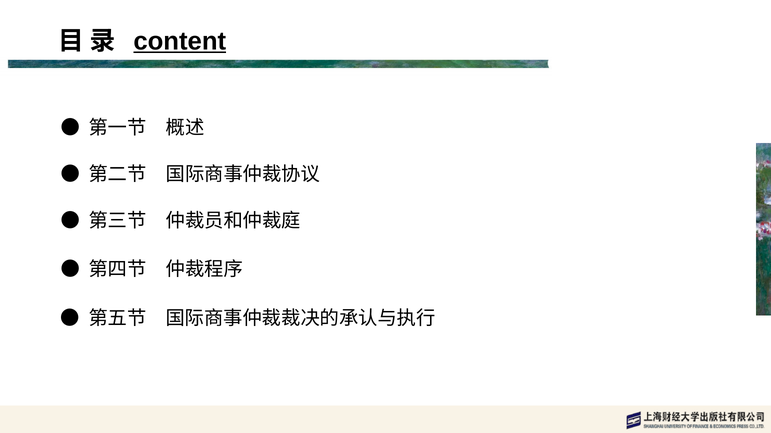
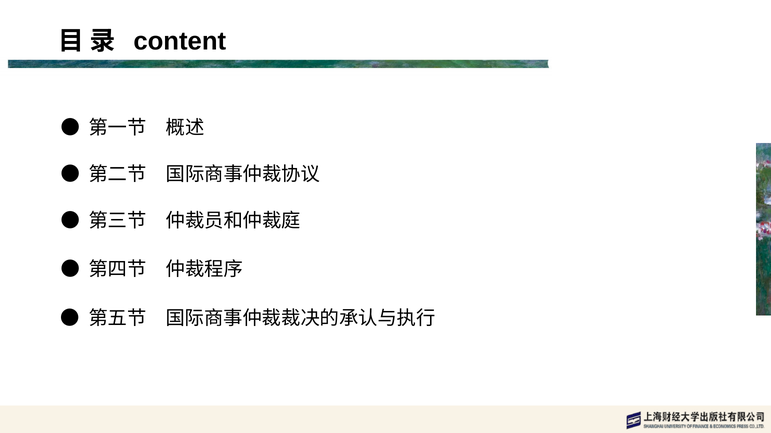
content underline: present -> none (180, 41)
